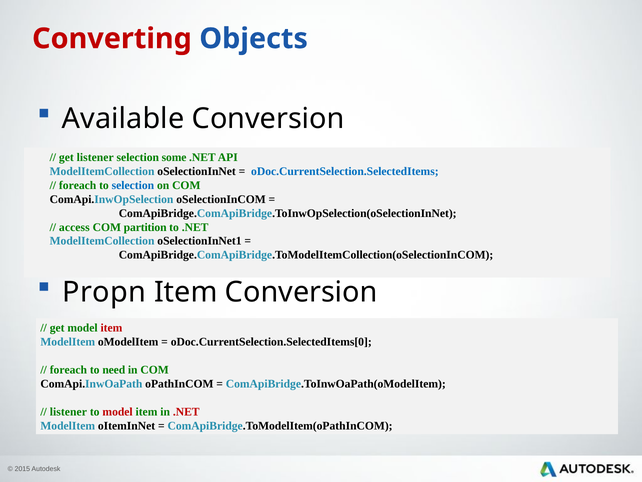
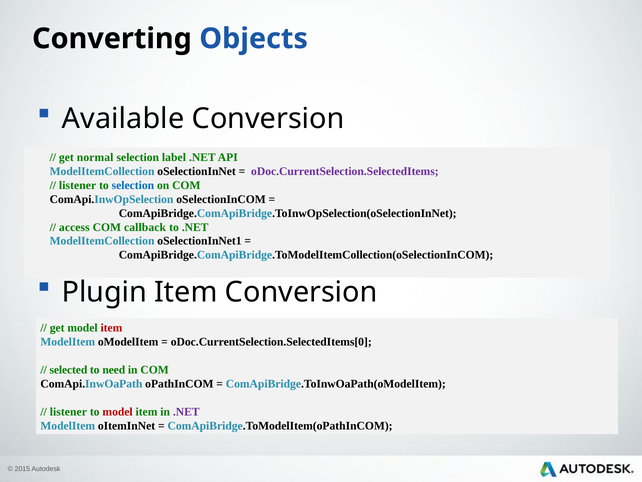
Converting colour: red -> black (112, 39)
get listener: listener -> normal (95, 157)
some: some -> label (174, 157)
oDoc.CurrentSelection.SelectedItems colour: blue -> purple (345, 171)
foreach: foreach -> listener (78, 185)
partition: partition -> callback (145, 227)
Propn: Propn -> Plugin (104, 292)
foreach: foreach -> selected (68, 370)
.NET colour: red -> purple (186, 411)
